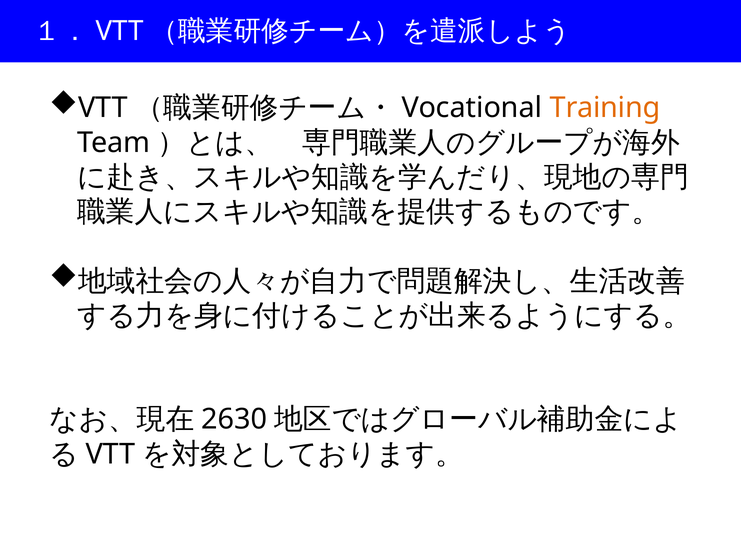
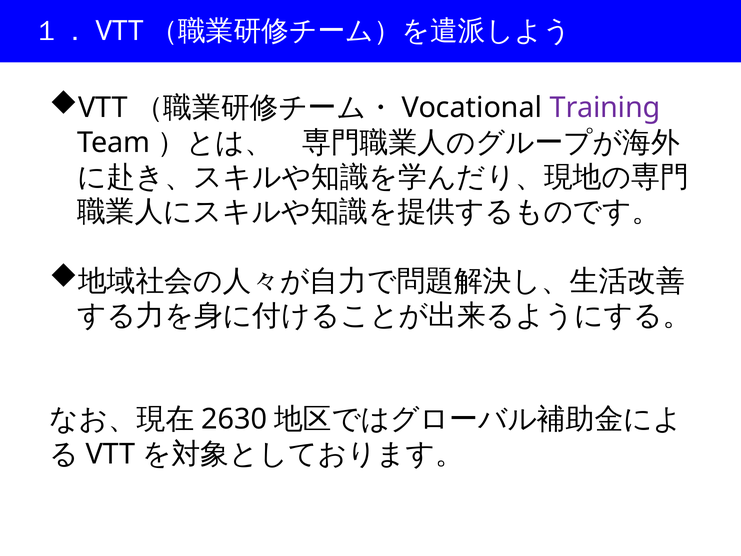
Training colour: orange -> purple (605, 108)
